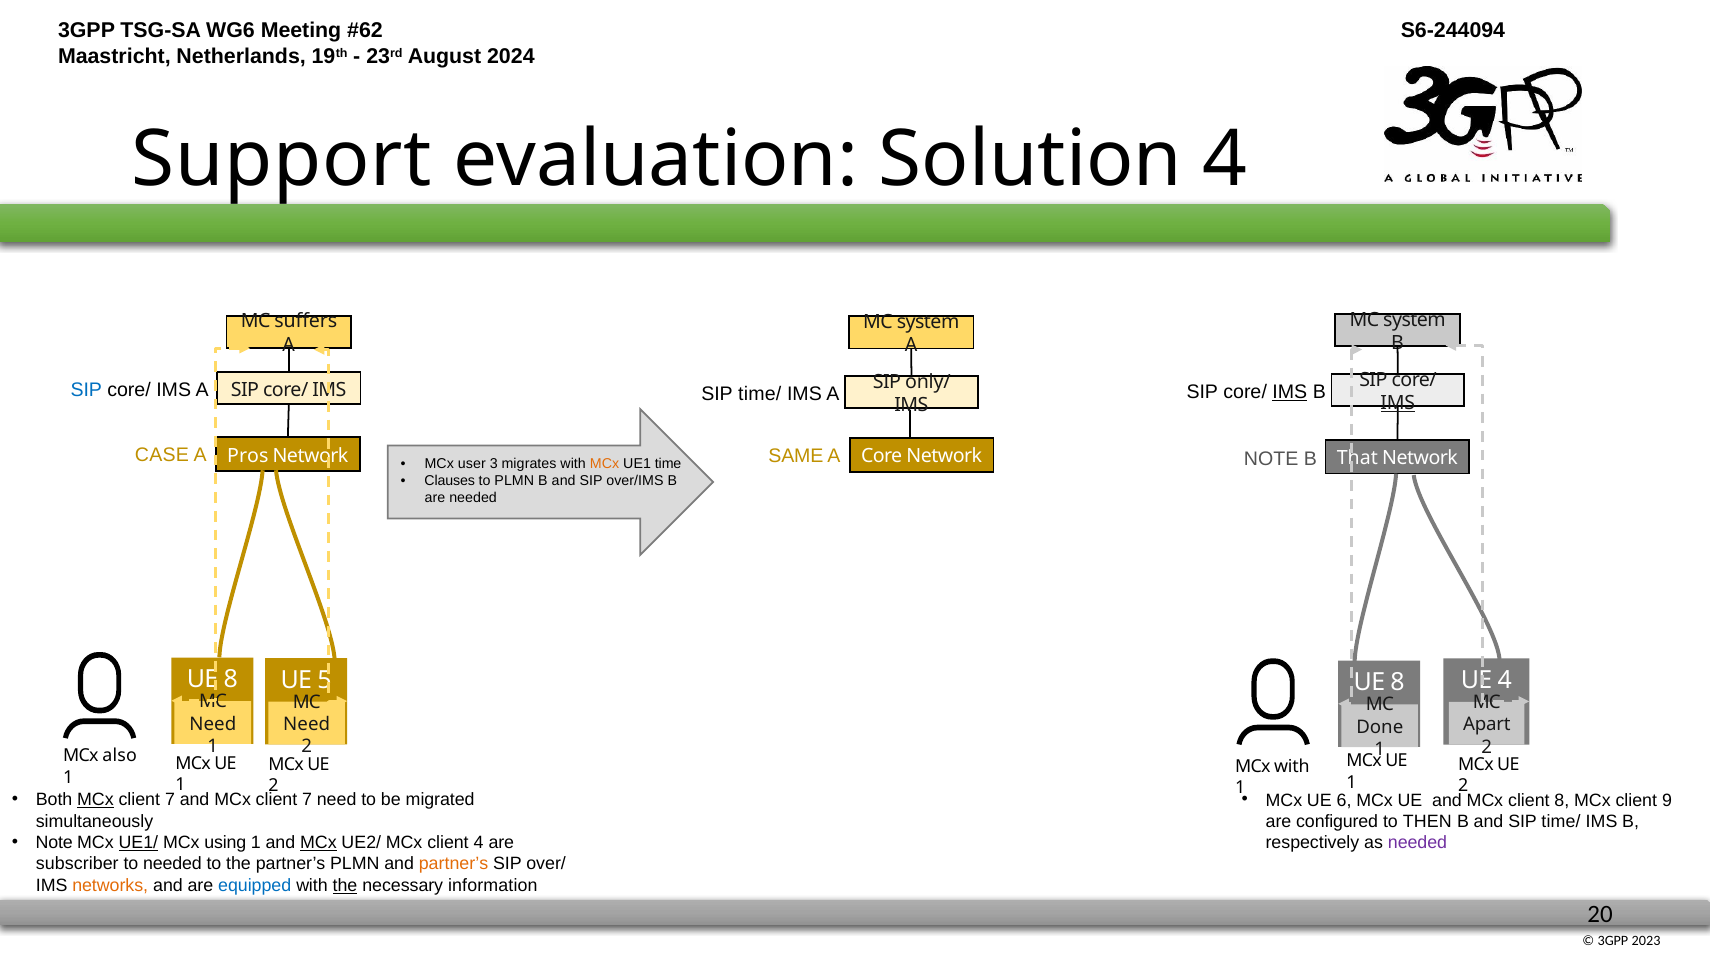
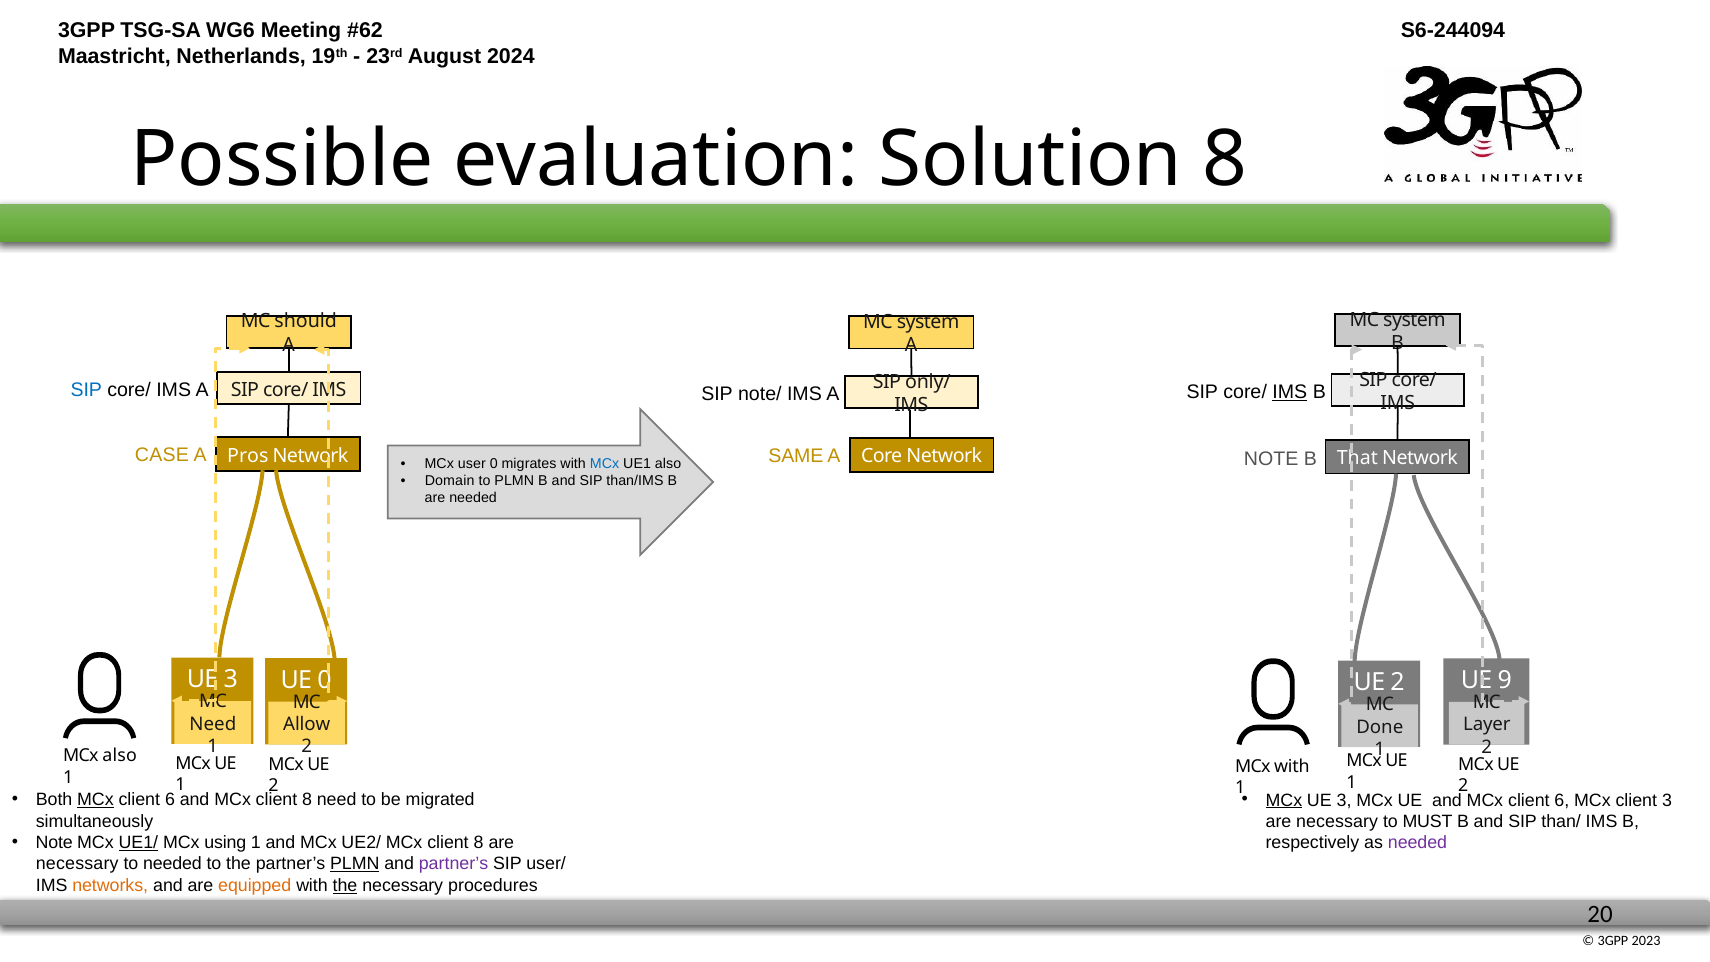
Support: Support -> Possible (282, 159)
Solution 4: 4 -> 8 (1225, 159)
suffers: suffers -> should (306, 321)
A SIP time/: time/ -> note/ (760, 394)
IMS underline: present -> none (1398, 403)
user 3: 3 -> 0 (494, 464)
MCx colour: orange -> blue (605, 464)
UE1 time: time -> also (668, 464)
Clauses: Clauses -> Domain (450, 481)
over/IMS: over/IMS -> than/IMS (635, 481)
8: 8 -> 3 (231, 679)
UE 5: 5 -> 0 (325, 680)
UE 4: 4 -> 9 (1505, 680)
8: 8 -> 2 (1398, 682)
Need: Need -> Allow (307, 724)
Apart: Apart -> Layer (1487, 725)
7: 7 -> 6 (170, 800)
7: 7 -> 8 (307, 800)
MCx underline: none -> present (1284, 800)
6: 6 -> 3 (1344, 800)
and MCx client 8: 8 -> 6 (1562, 800)
client 9: 9 -> 3 (1667, 800)
configured: configured -> necessary (1337, 821)
THEN: THEN -> MUST (1428, 821)
and SIP time/: time/ -> than/ (1561, 821)
MCx underline: present -> none (318, 842)
UE2/ MCx client 4: 4 -> 8 (479, 842)
subscriber: subscriber -> necessary (77, 864)
PLMN underline: none -> present (355, 864)
partner’s colour: orange -> purple (454, 864)
over/: over/ -> user/ (546, 864)
equipped colour: blue -> orange (255, 885)
information: information -> procedures (493, 885)
